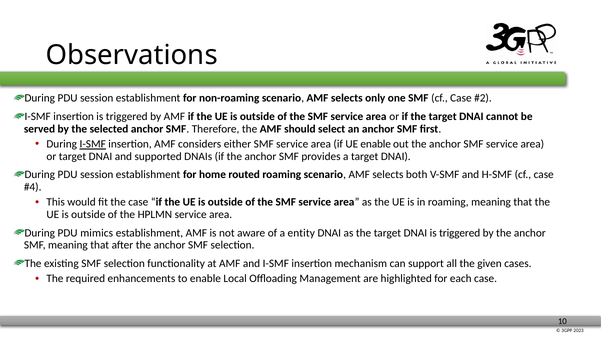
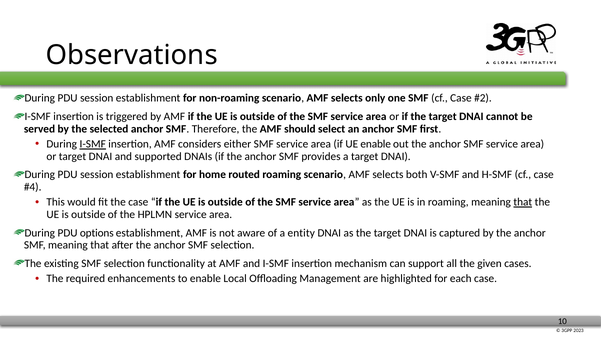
that underline: none -> present (523, 202)
mimics: mimics -> options (97, 233)
DNAI is triggered: triggered -> captured (460, 233)
